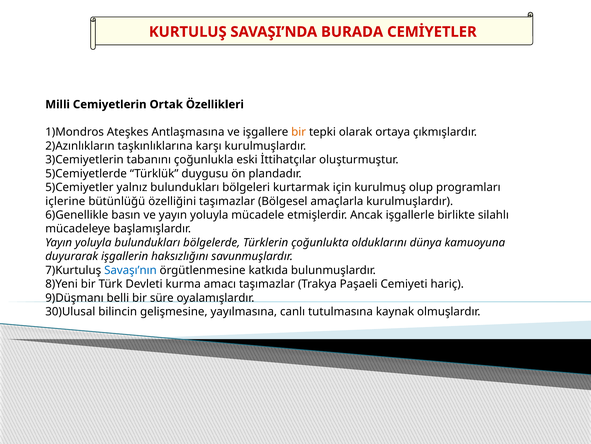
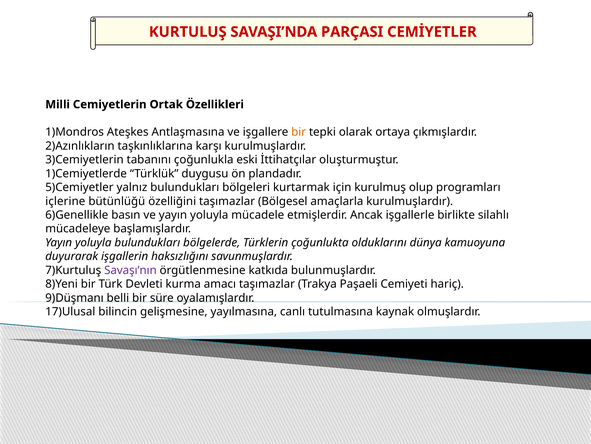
BURADA: BURADA -> PARÇASI (352, 32)
5)Cemiyetlerde: 5)Cemiyetlerde -> 1)Cemiyetlerde (86, 173)
Savaşı’nın colour: blue -> purple (130, 270)
30)Ulusal: 30)Ulusal -> 17)Ulusal (70, 311)
